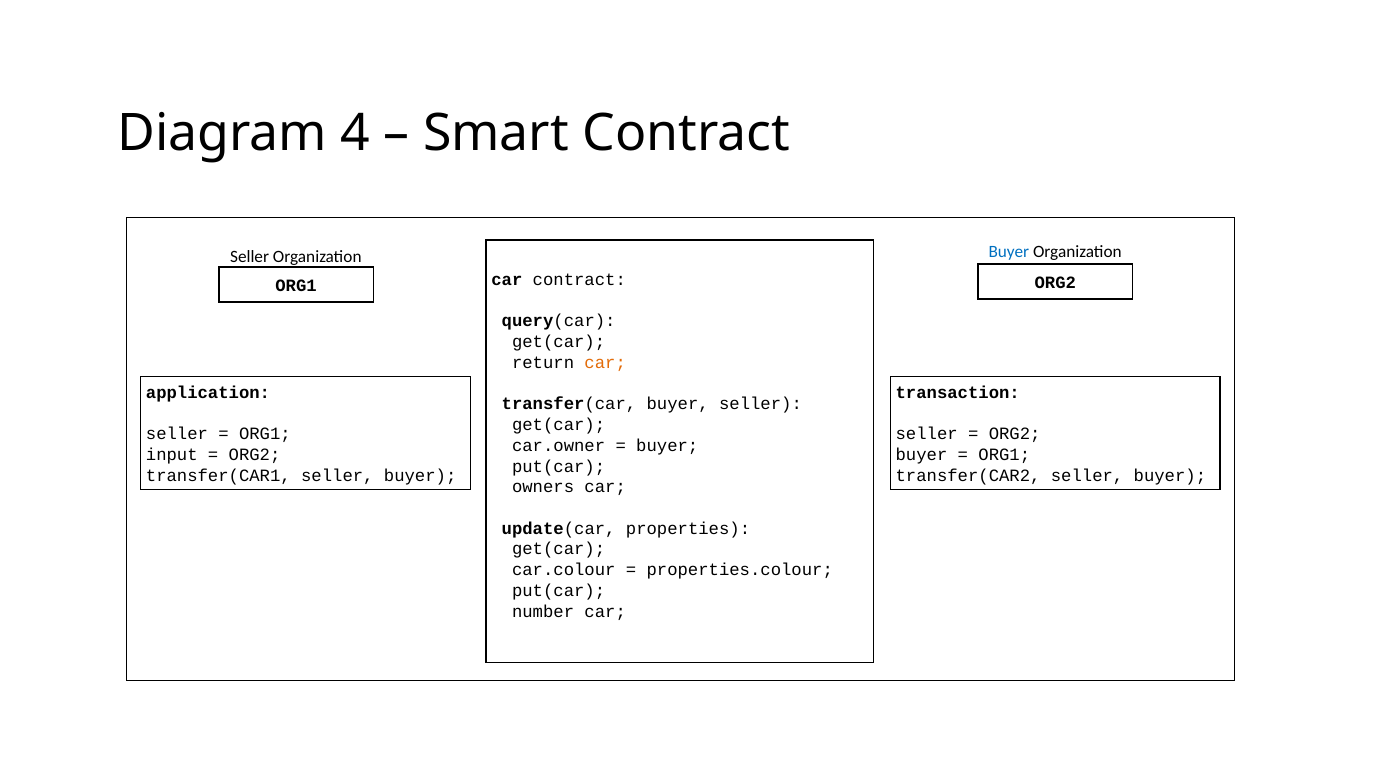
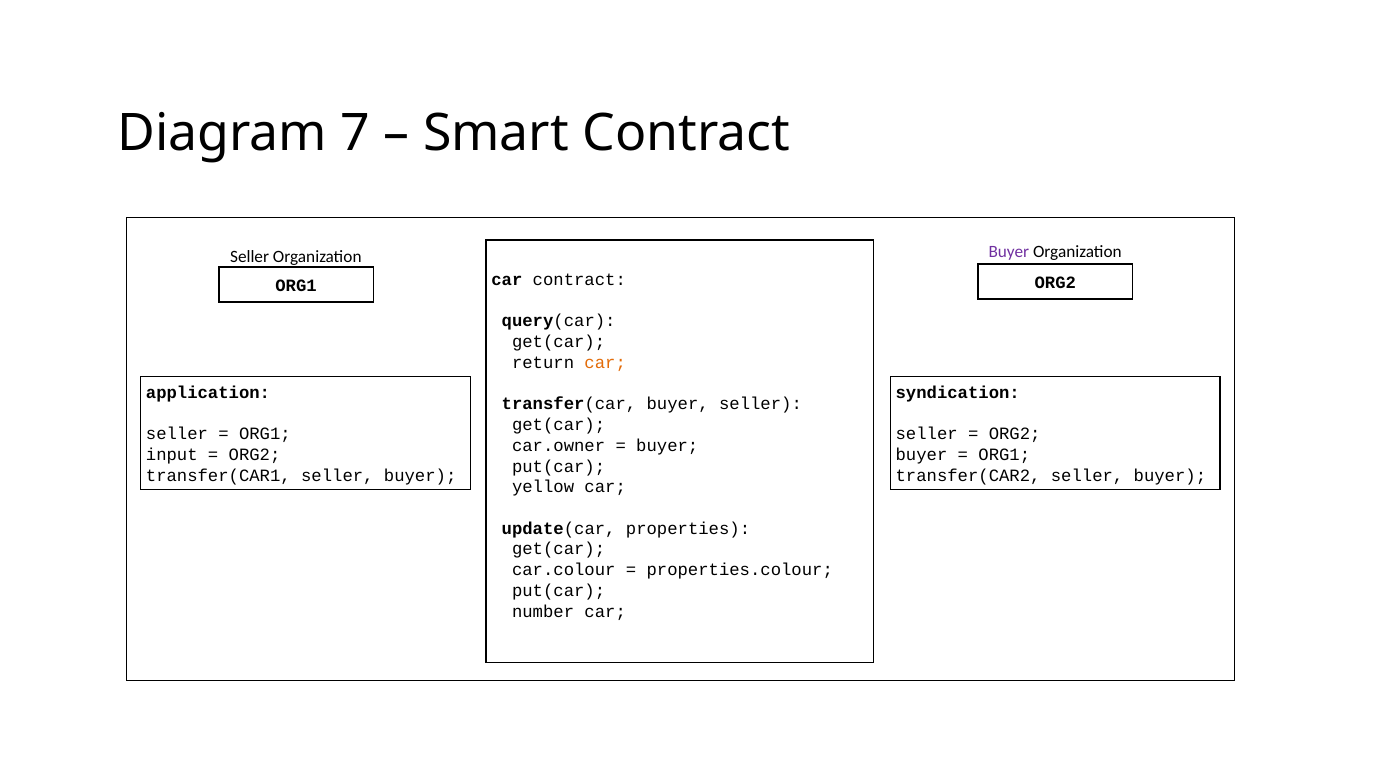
4: 4 -> 7 (355, 133)
Buyer colour: blue -> purple (1009, 252)
transaction: transaction -> syndication (958, 393)
owners: owners -> yellow (543, 487)
